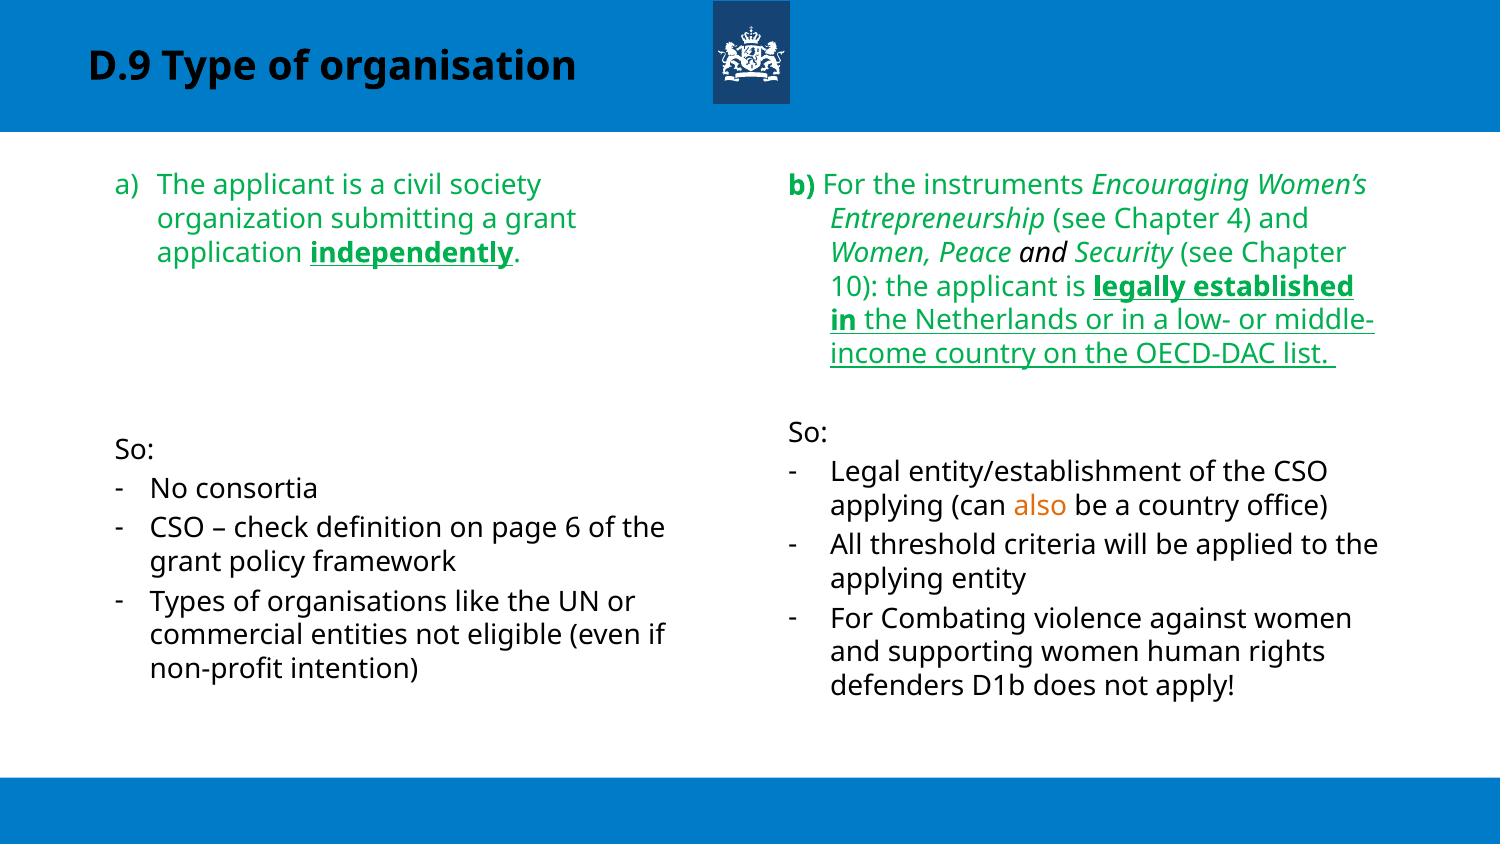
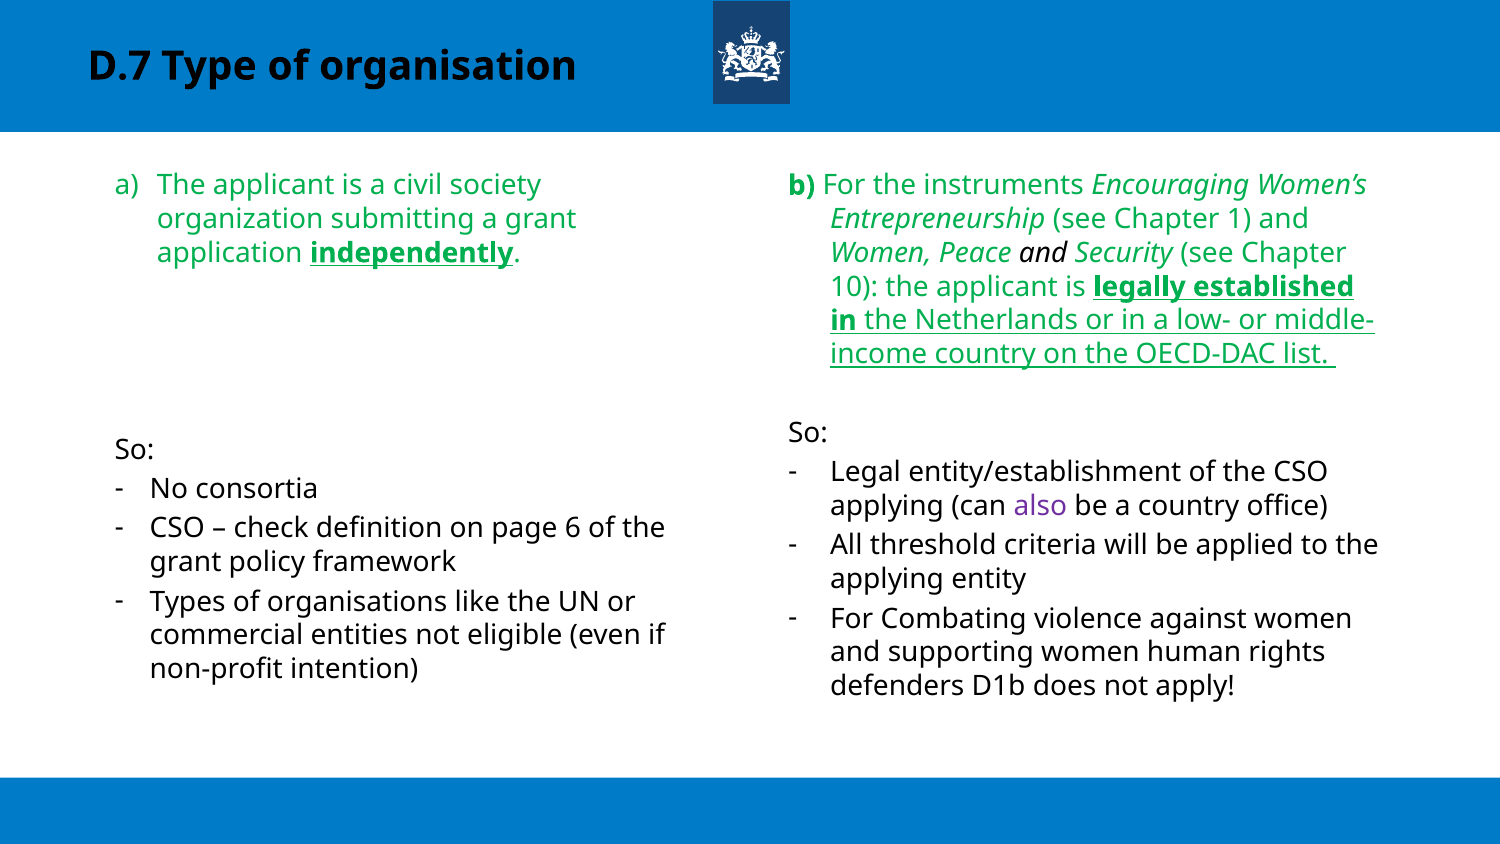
D.9: D.9 -> D.7 (119, 66)
4: 4 -> 1 (1239, 219)
also colour: orange -> purple (1040, 506)
